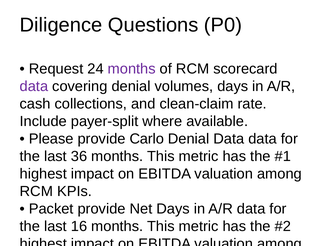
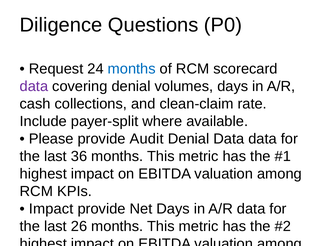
months colour: purple -> blue (132, 69)
Carlo: Carlo -> Audit (147, 139)
Packet: Packet -> Impact (51, 209)
16: 16 -> 26 (79, 227)
